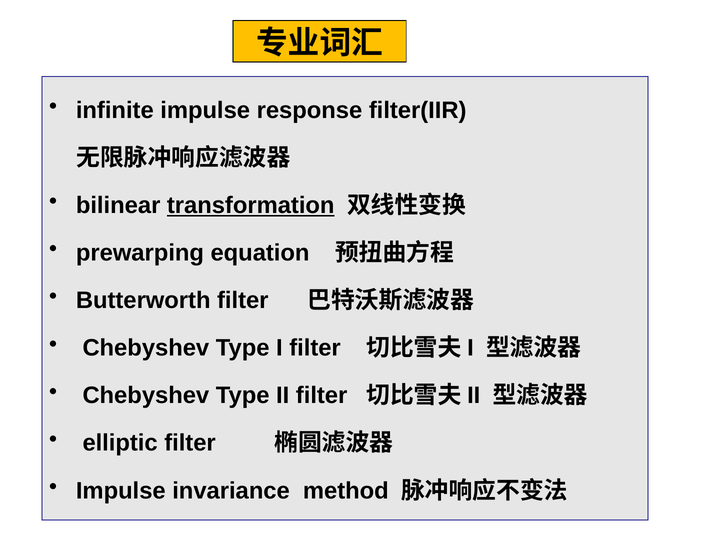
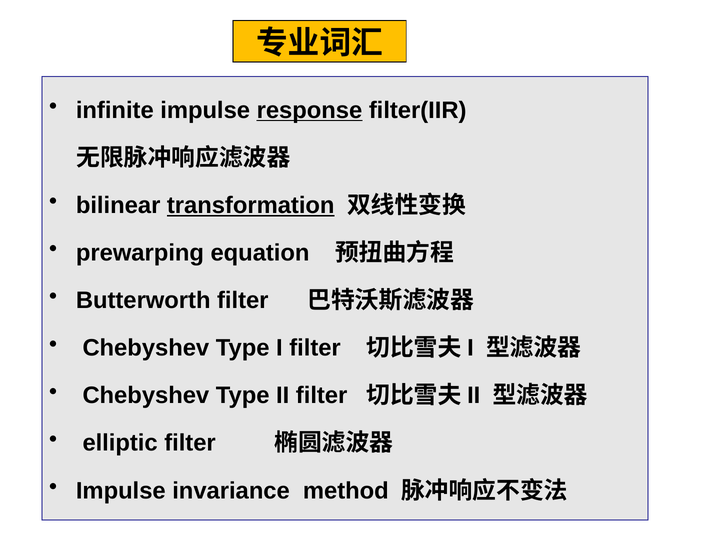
response underline: none -> present (309, 110)
